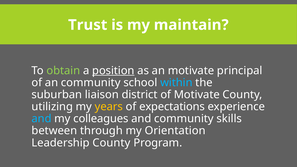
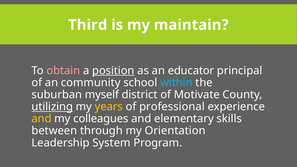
Trust: Trust -> Third (88, 25)
obtain colour: light green -> pink (63, 71)
an motivate: motivate -> educator (191, 71)
liaison: liaison -> myself (102, 95)
utilizing underline: none -> present (52, 107)
expectations: expectations -> professional (172, 107)
and colour: light blue -> yellow (42, 119)
and community: community -> elementary (184, 119)
Leadership County: County -> System (111, 143)
